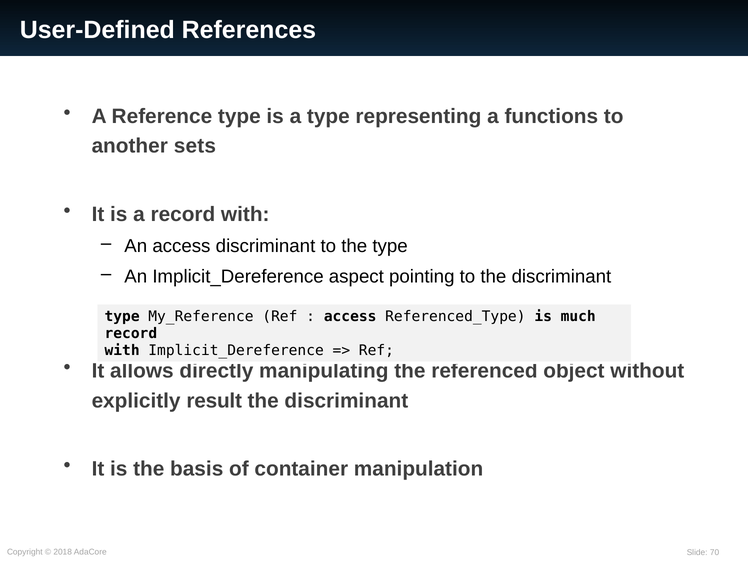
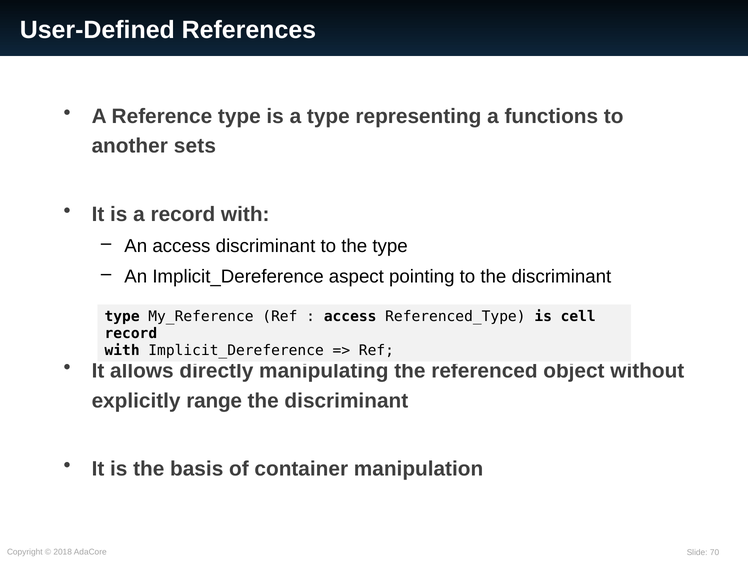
much: much -> cell (578, 317)
result: result -> range (214, 401)
